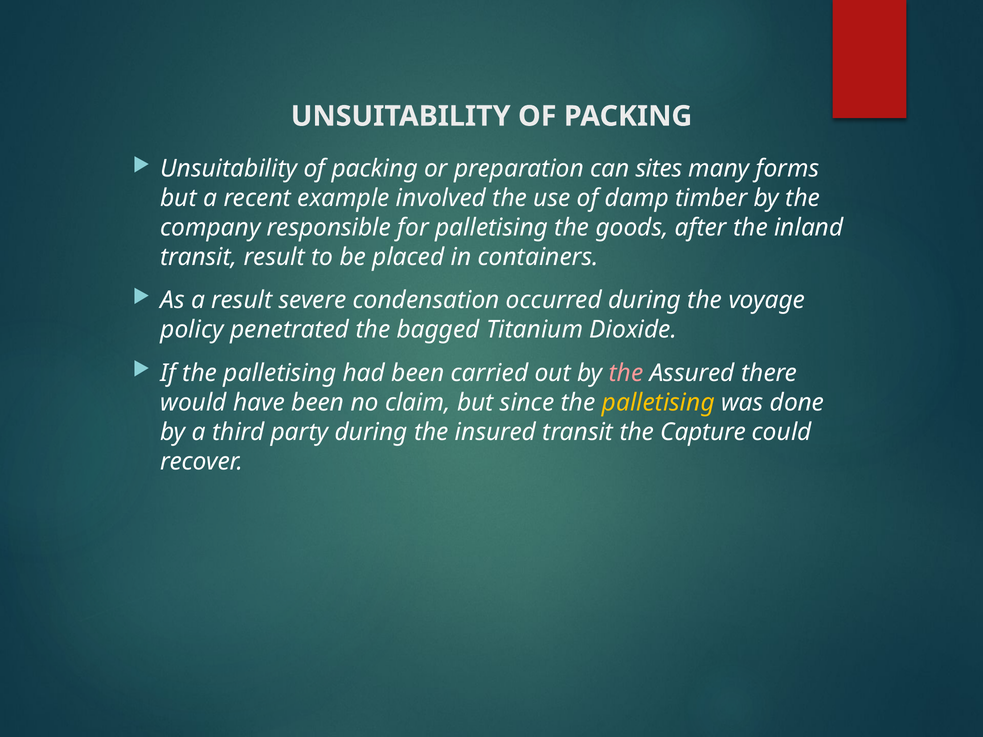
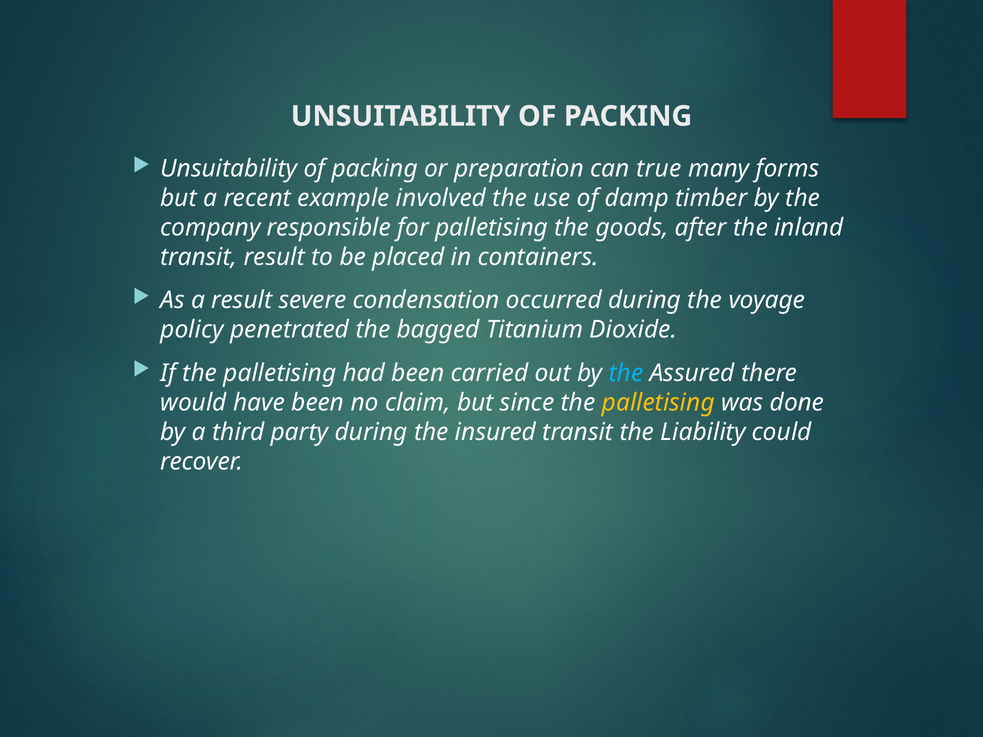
sites: sites -> true (659, 169)
the colour: pink -> light blue (626, 373)
Capture: Capture -> Liability (703, 432)
